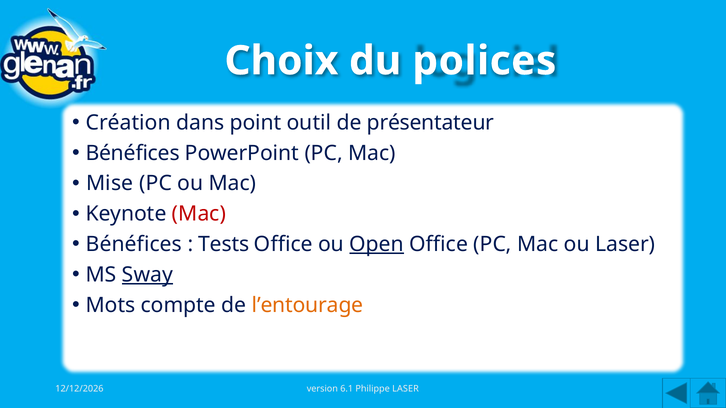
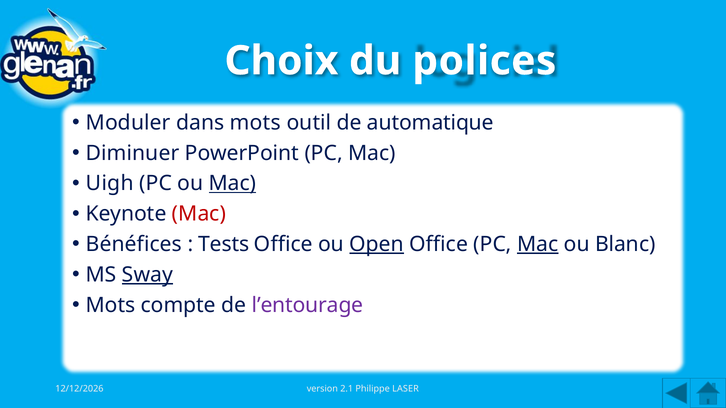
Création: Création -> Moduler (128, 123)
dans point: point -> mots (255, 123)
présentateur: présentateur -> automatique (430, 123)
Bénéfices: Bénéfices -> Diminuer (133, 153)
Mise: Mise -> Uigh (110, 184)
Mac underline: none -> present (233, 184)
Mac underline: none -> present (538, 245)
ou Laser: Laser -> Blanc (625, 245)
l’entourage colour: orange -> purple (308, 305)
6.1: 6.1 -> 2.1 (347, 389)
